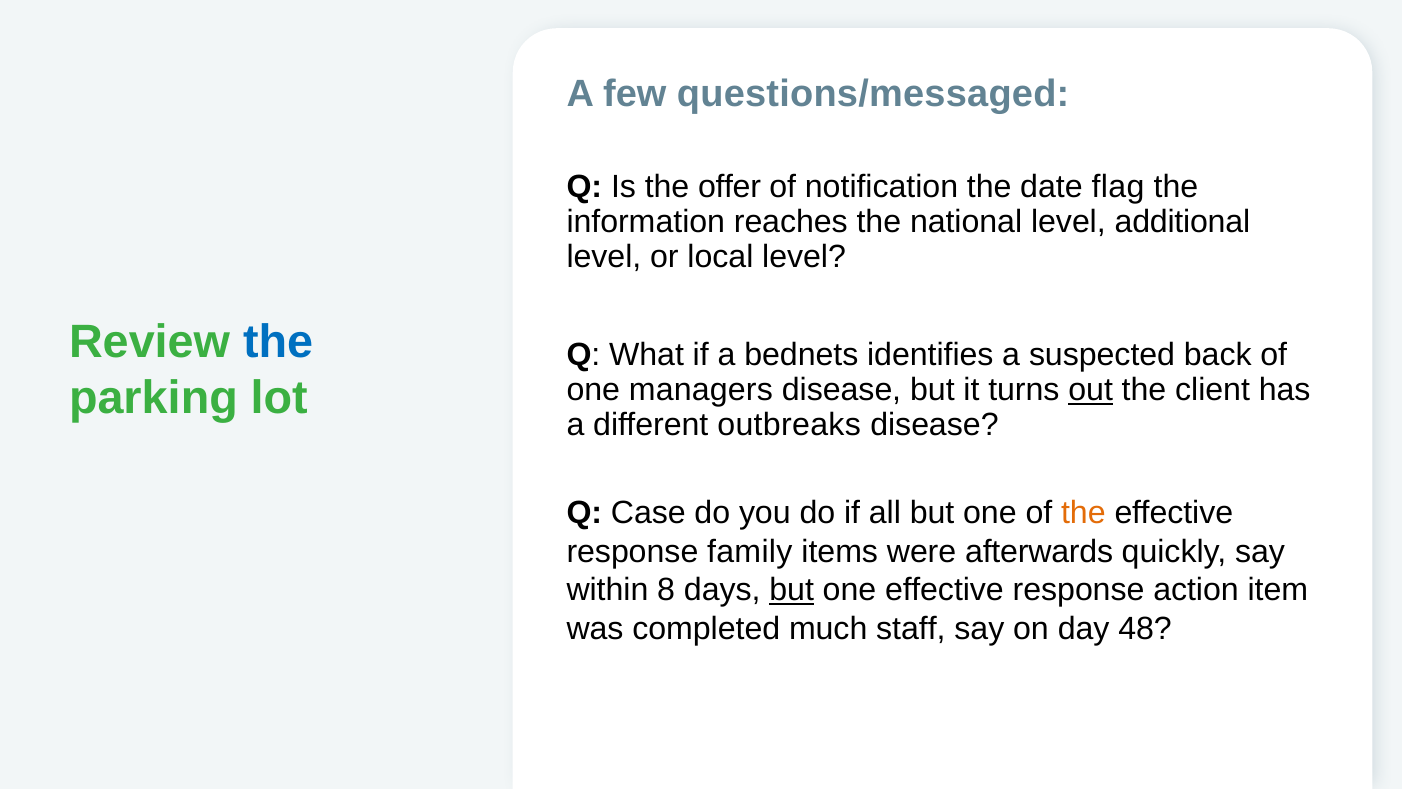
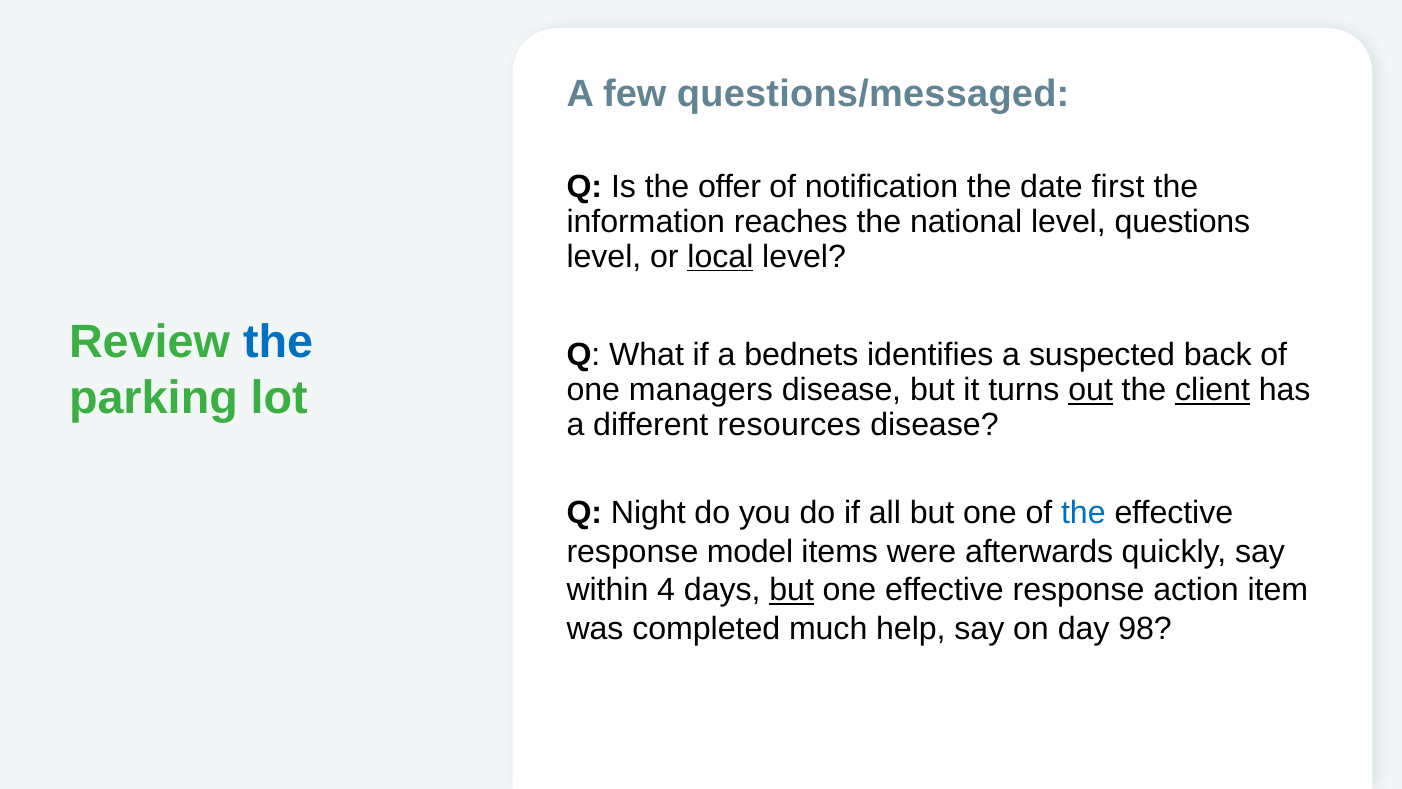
flag: flag -> first (1118, 187)
additional: additional -> questions (1182, 222)
local underline: none -> present (720, 257)
client underline: none -> present (1213, 390)
outbreaks: outbreaks -> resources (789, 425)
Case: Case -> Night (648, 513)
the colour: orange -> blue (1083, 513)
family: family -> model (750, 551)
8: 8 -> 4 (666, 590)
staff: staff -> help (911, 628)
48: 48 -> 98 (1145, 628)
